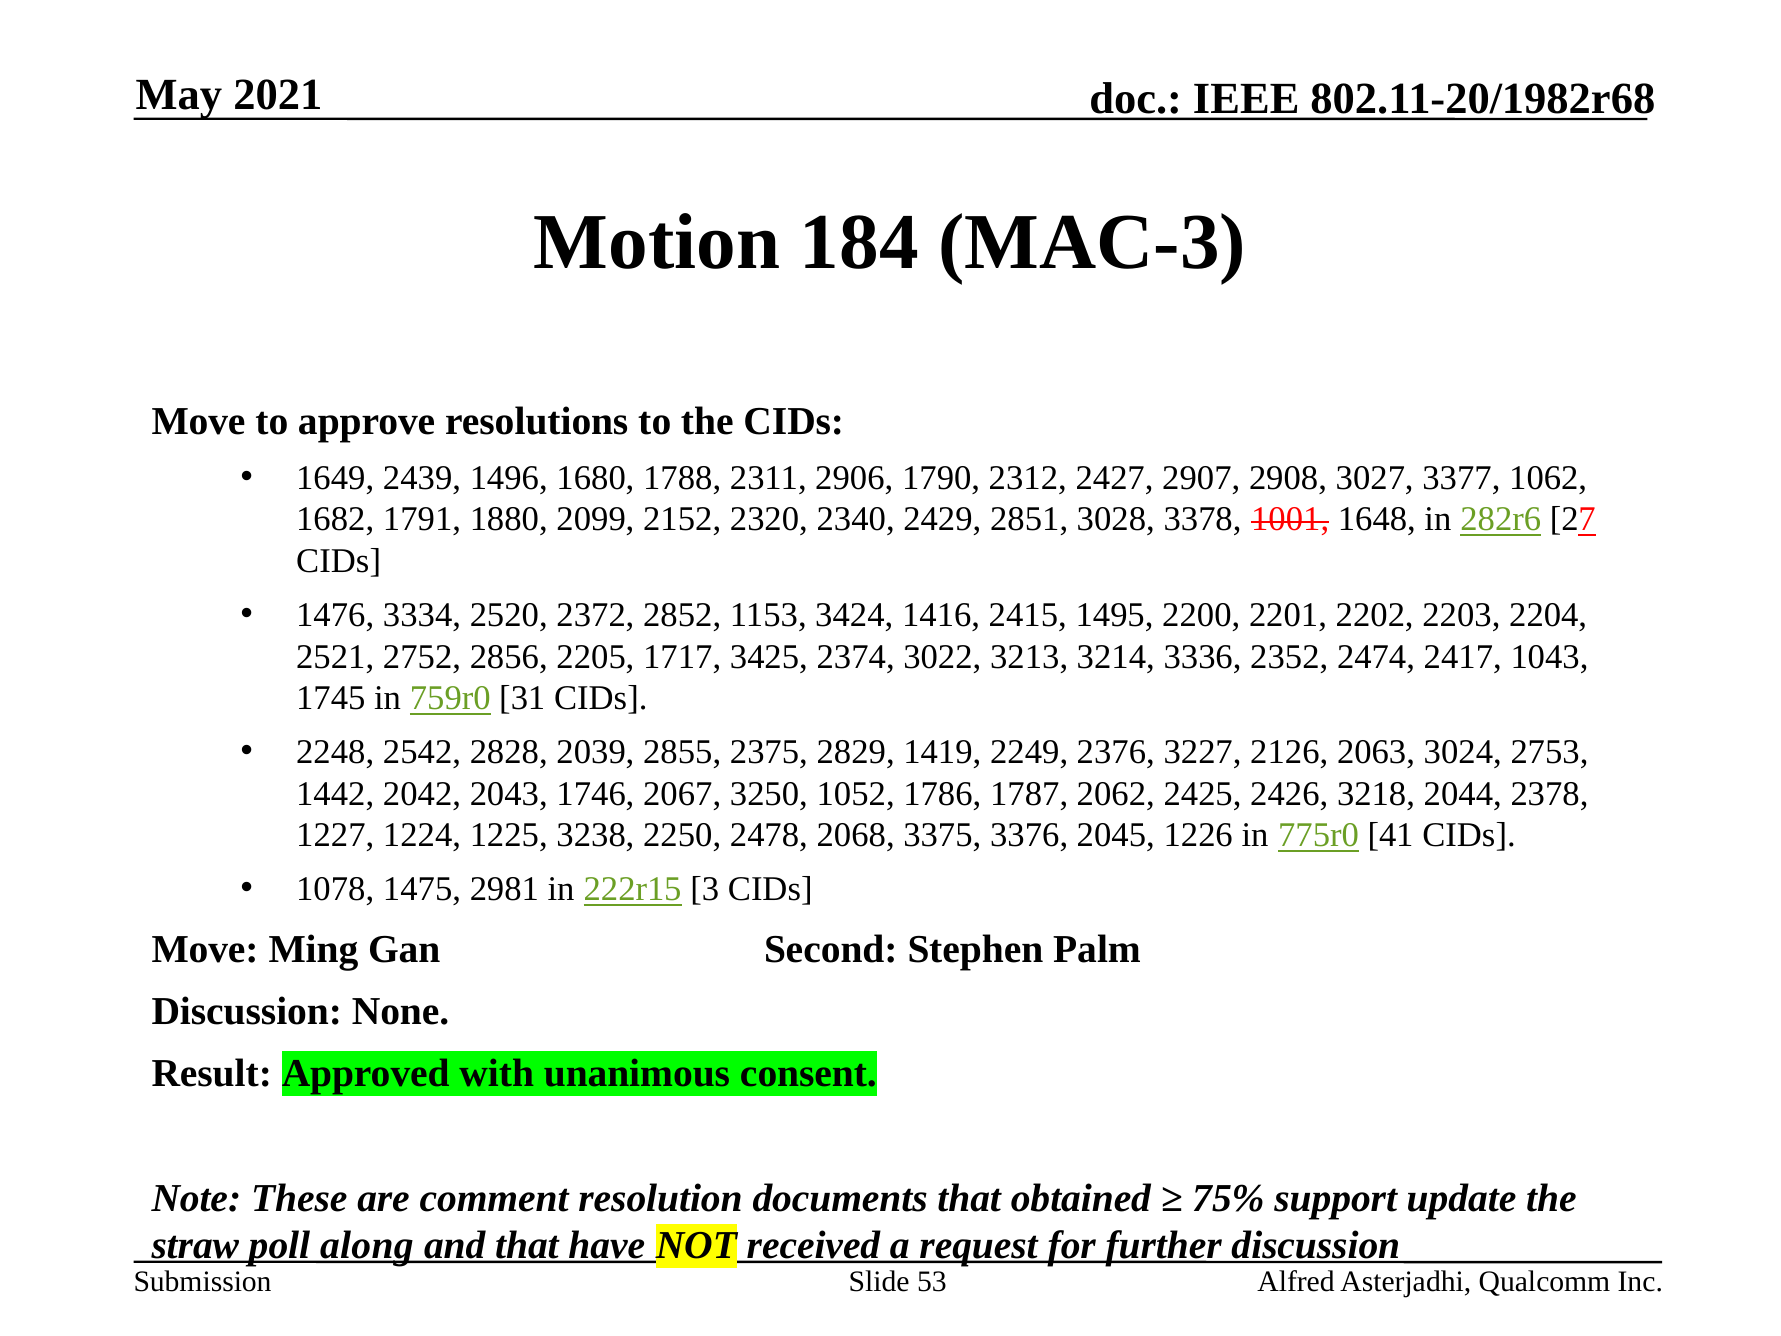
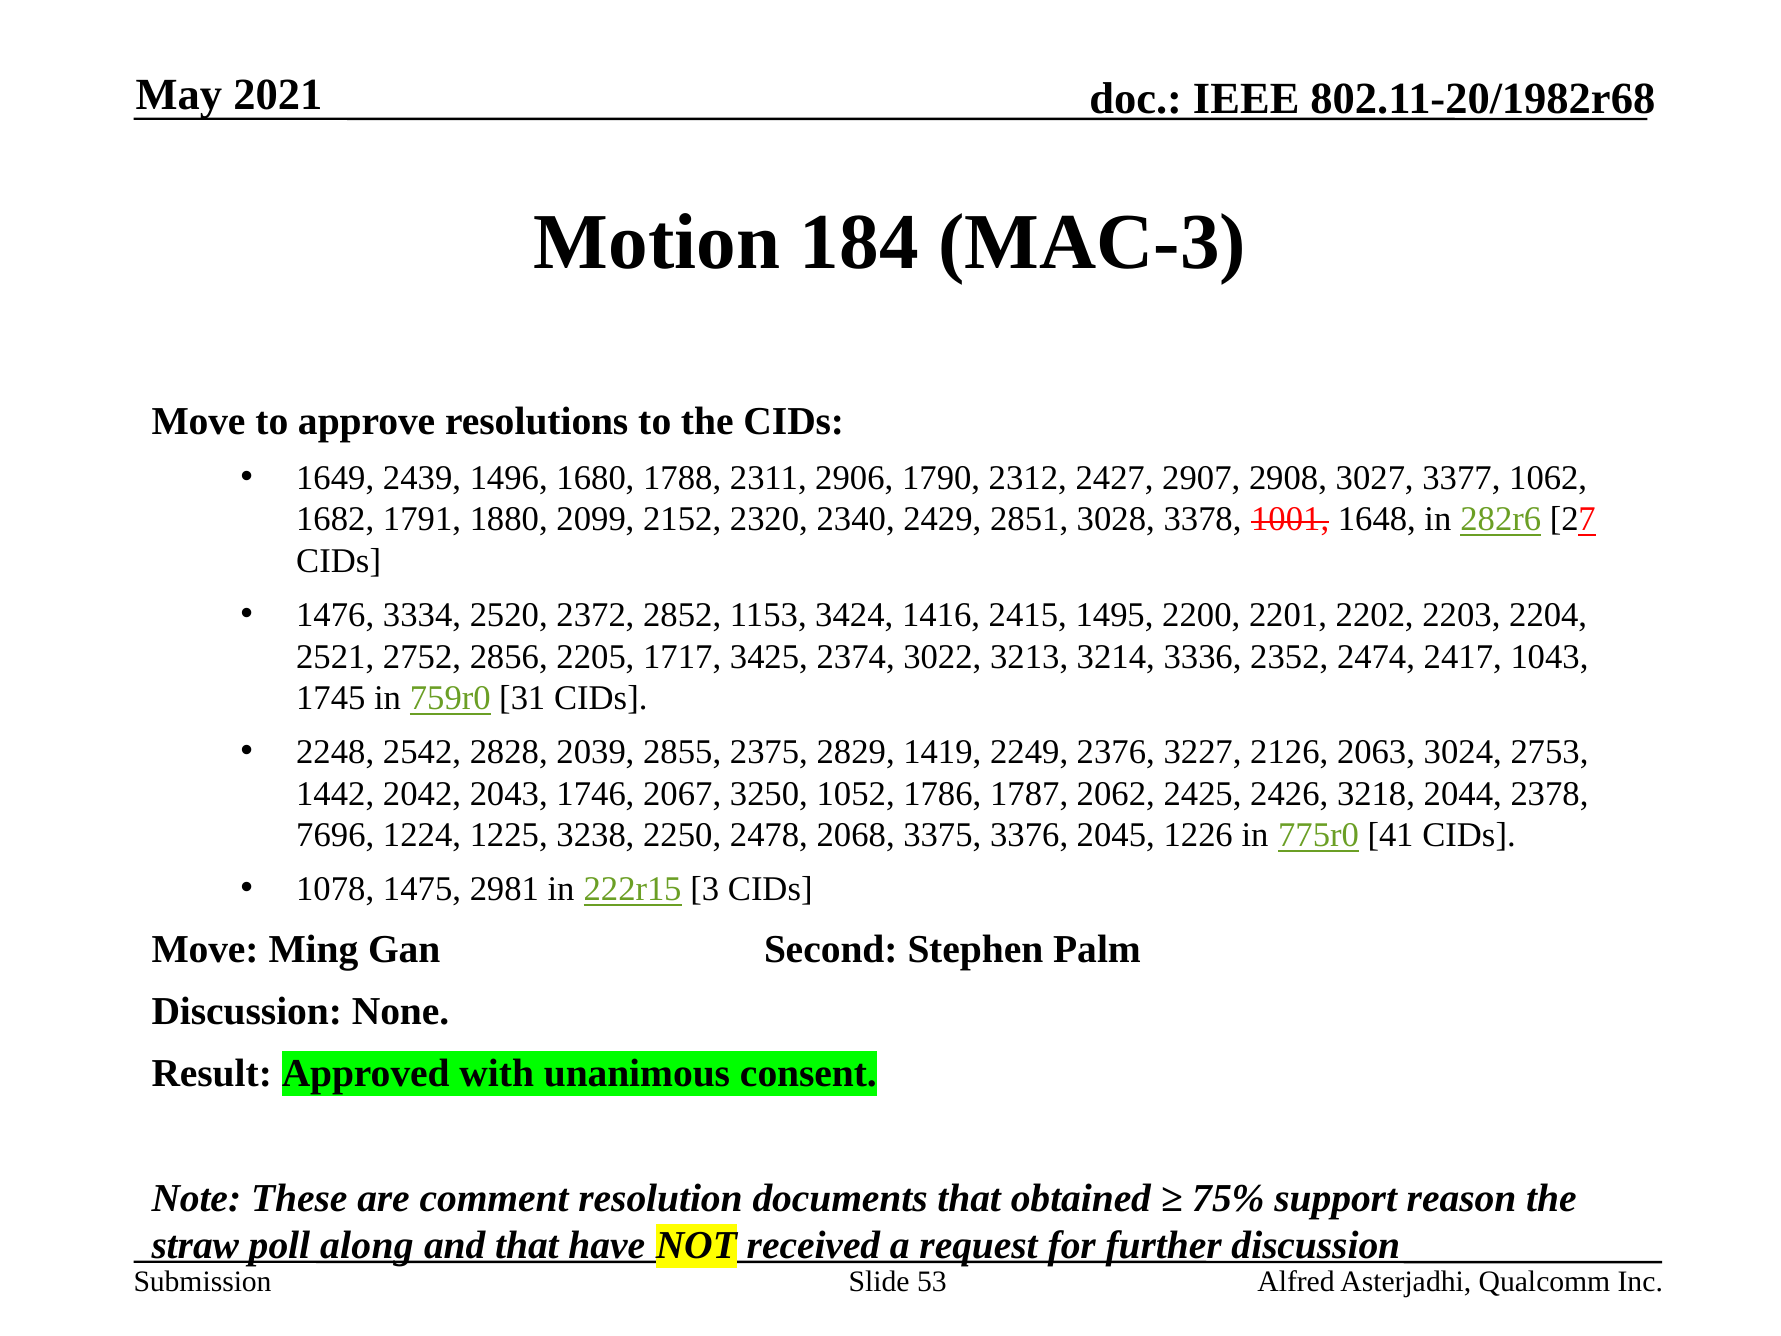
1227: 1227 -> 7696 (335, 835)
update: update -> reason (1462, 1198)
